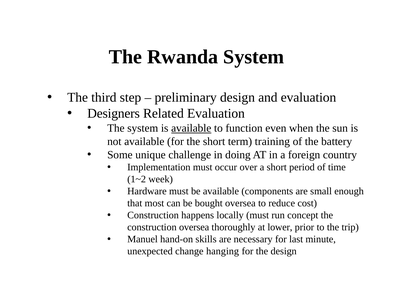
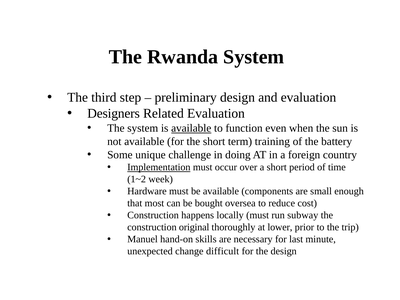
Implementation underline: none -> present (159, 167)
concept: concept -> subway (303, 215)
construction oversea: oversea -> original (194, 227)
hanging: hanging -> difficult (223, 251)
